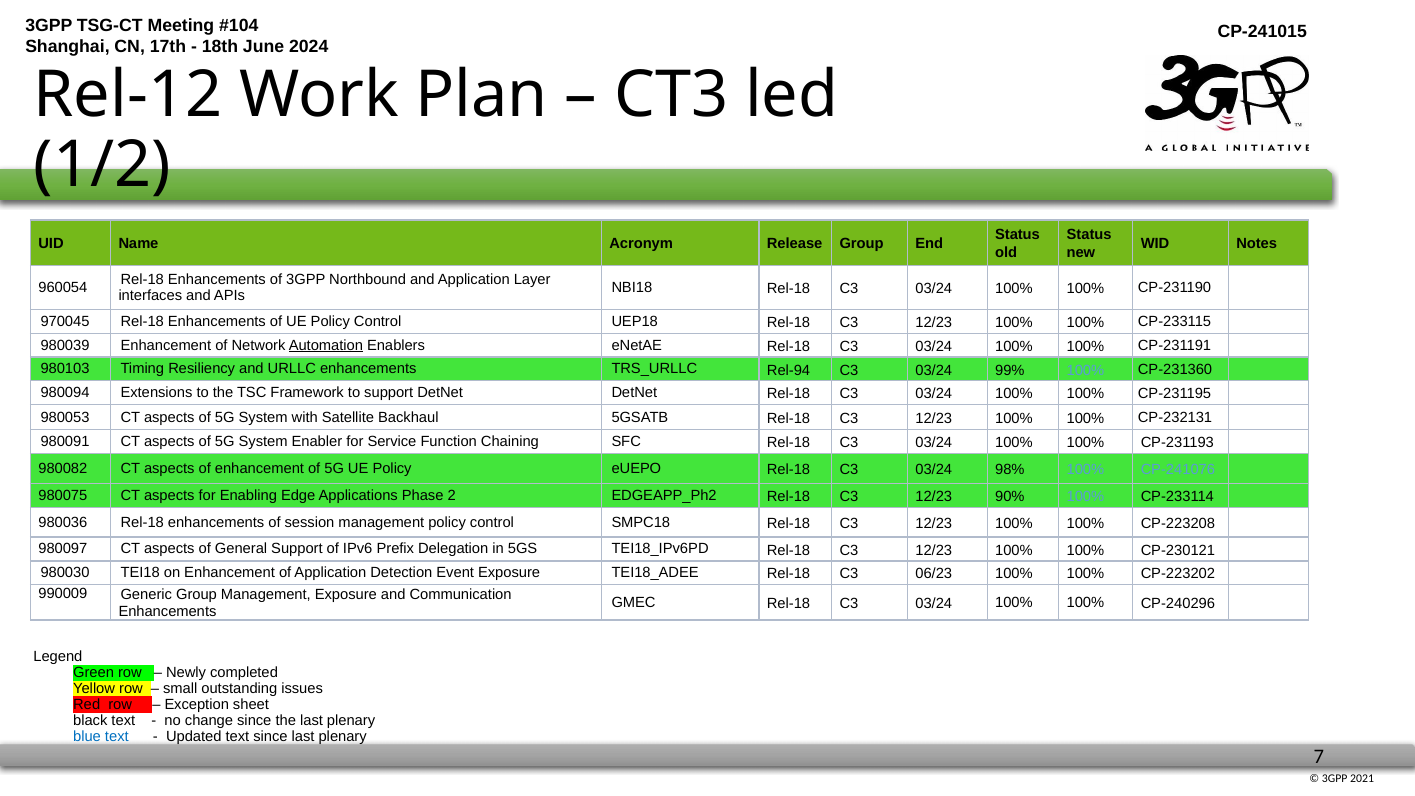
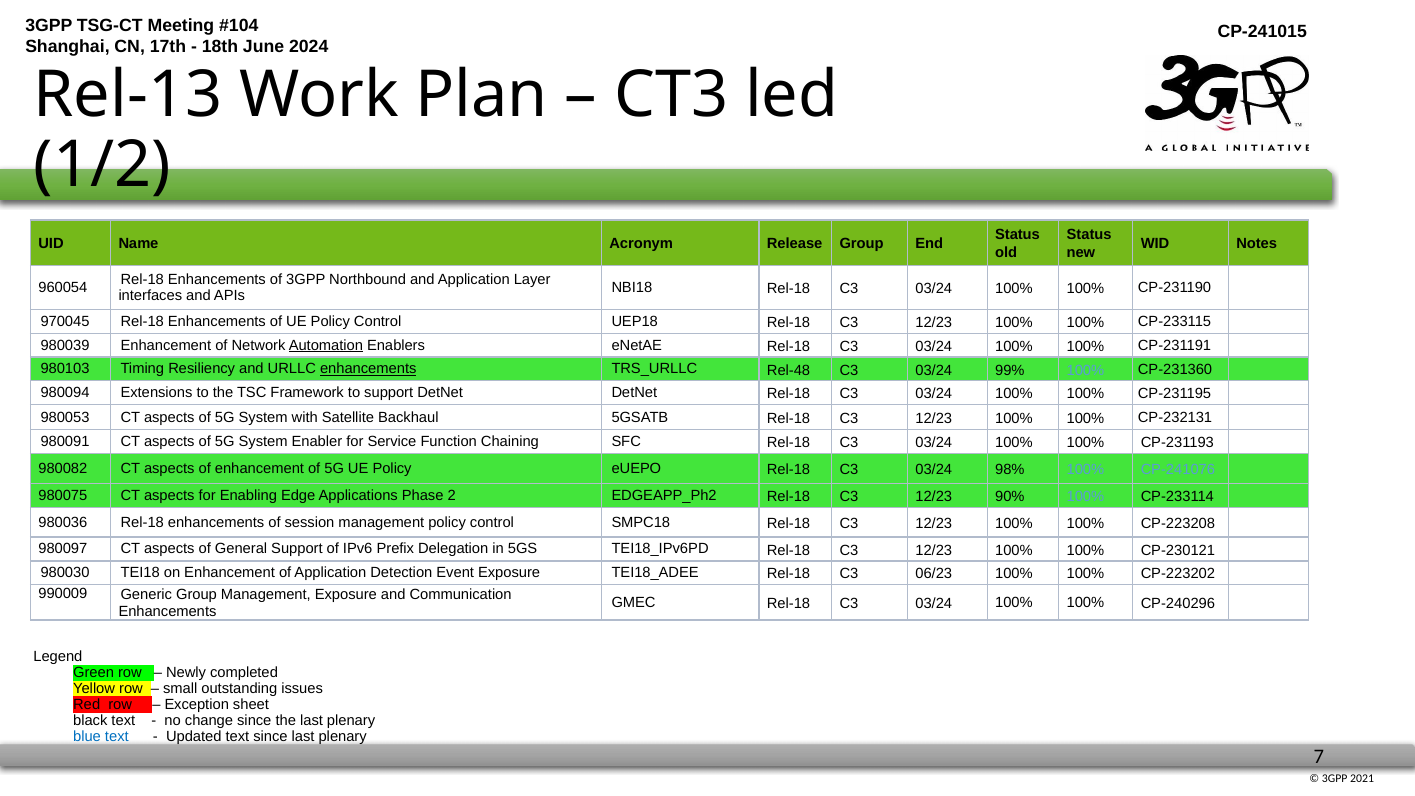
Rel-12: Rel-12 -> Rel-13 (128, 96)
enhancements underline: none -> present (368, 369)
Rel-94: Rel-94 -> Rel-48 (789, 370)
